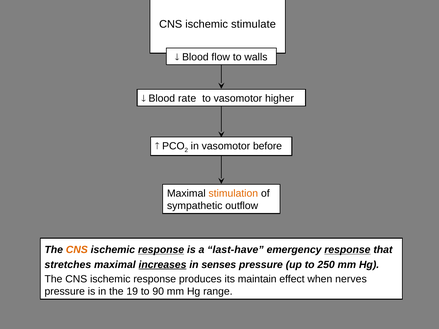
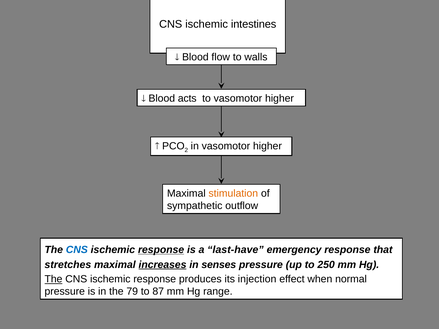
stimulate: stimulate -> intestines (254, 24)
rate: rate -> acts (187, 98)
in vasomotor before: before -> higher (267, 146)
CNS colour: orange -> blue (77, 250)
response underline: present -> none (347, 250)
The underline: none -> present (53, 279)
maintain: maintain -> injection (257, 279)
nerves: nerves -> normal (351, 279)
19: 19 -> 79 (132, 292)
90: 90 -> 87 (158, 292)
